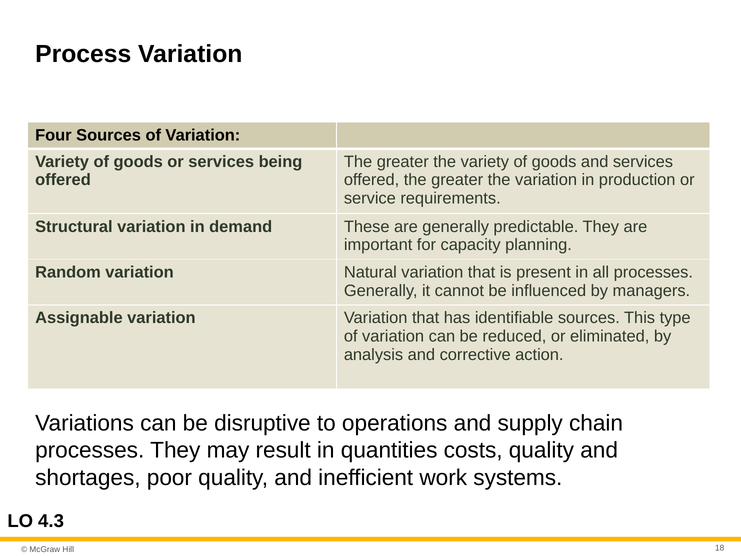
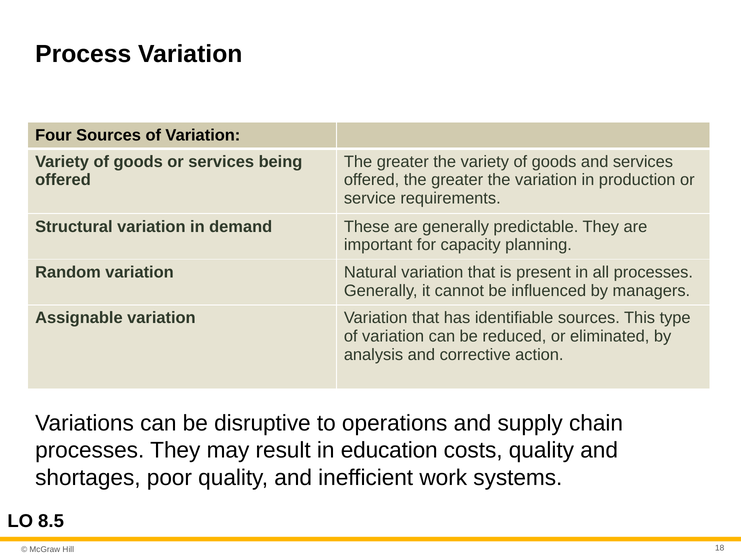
quantities: quantities -> education (389, 450)
4.3: 4.3 -> 8.5 (51, 521)
